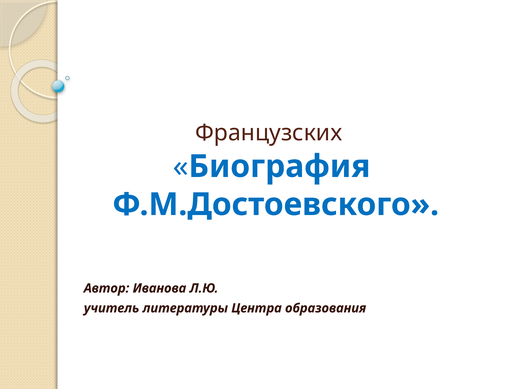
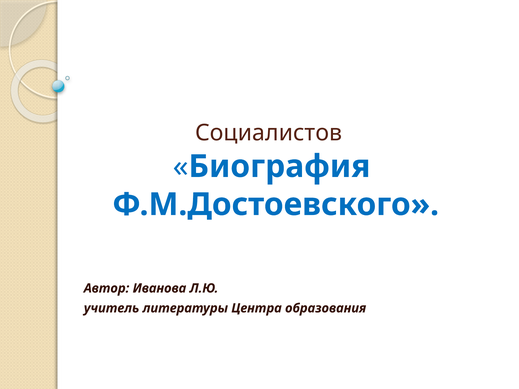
Французских: Французских -> Социалистов (269, 133)
